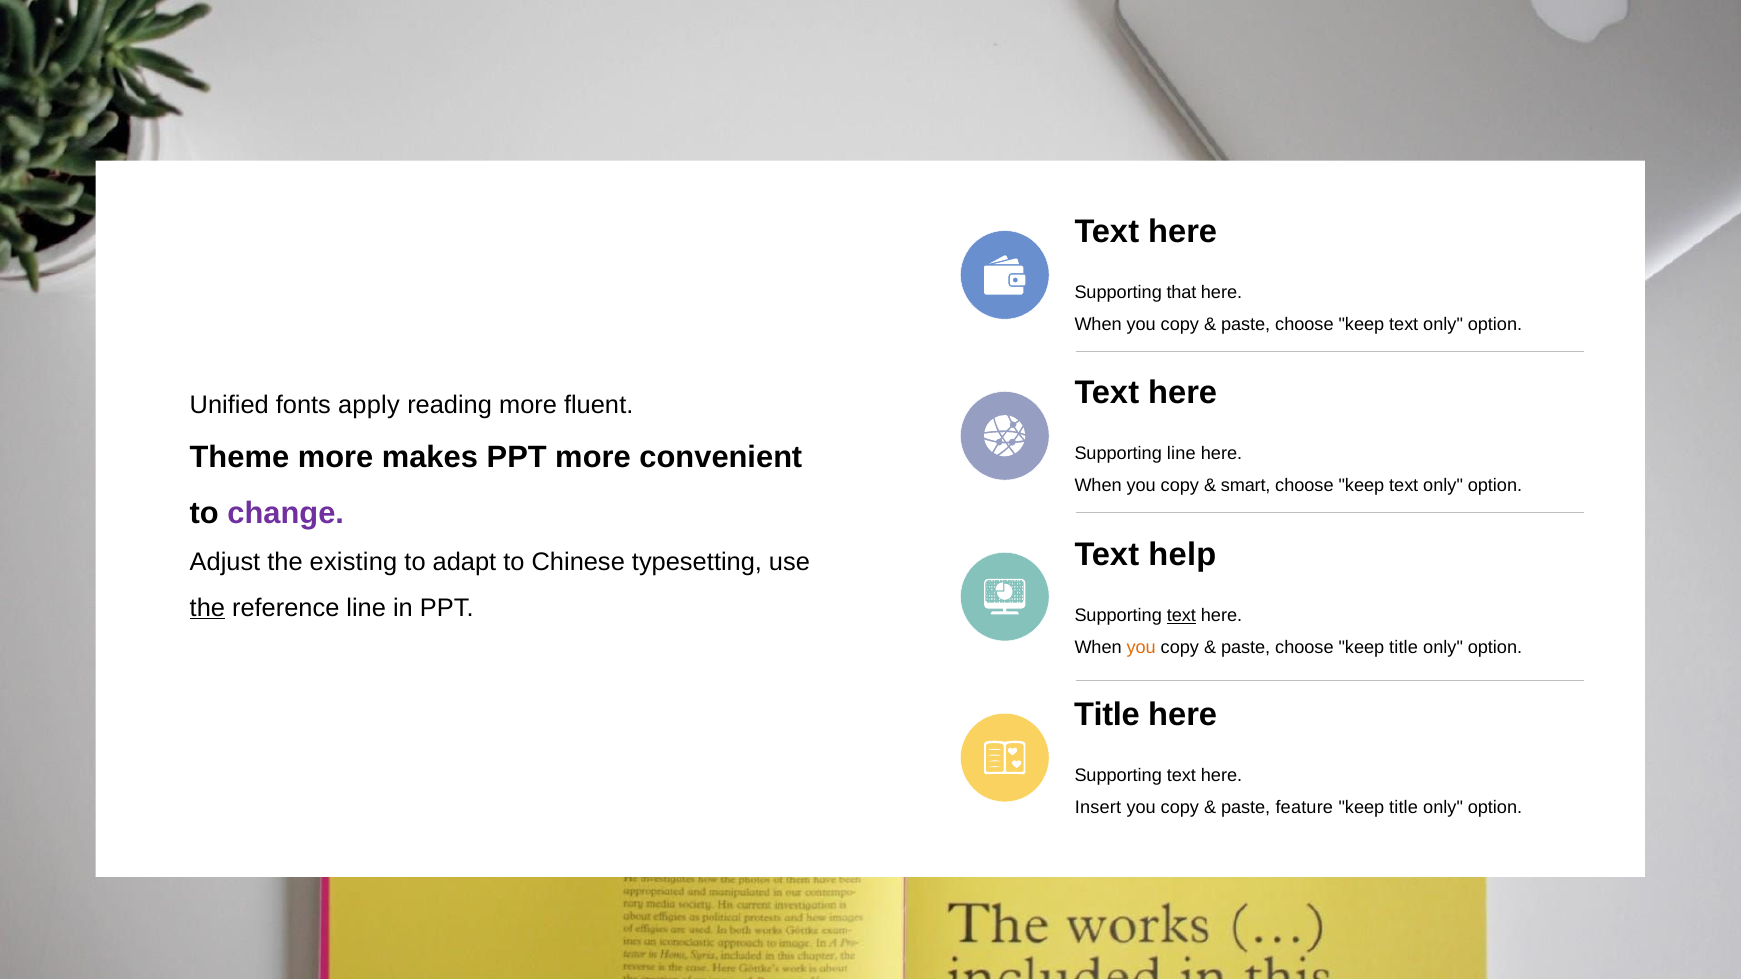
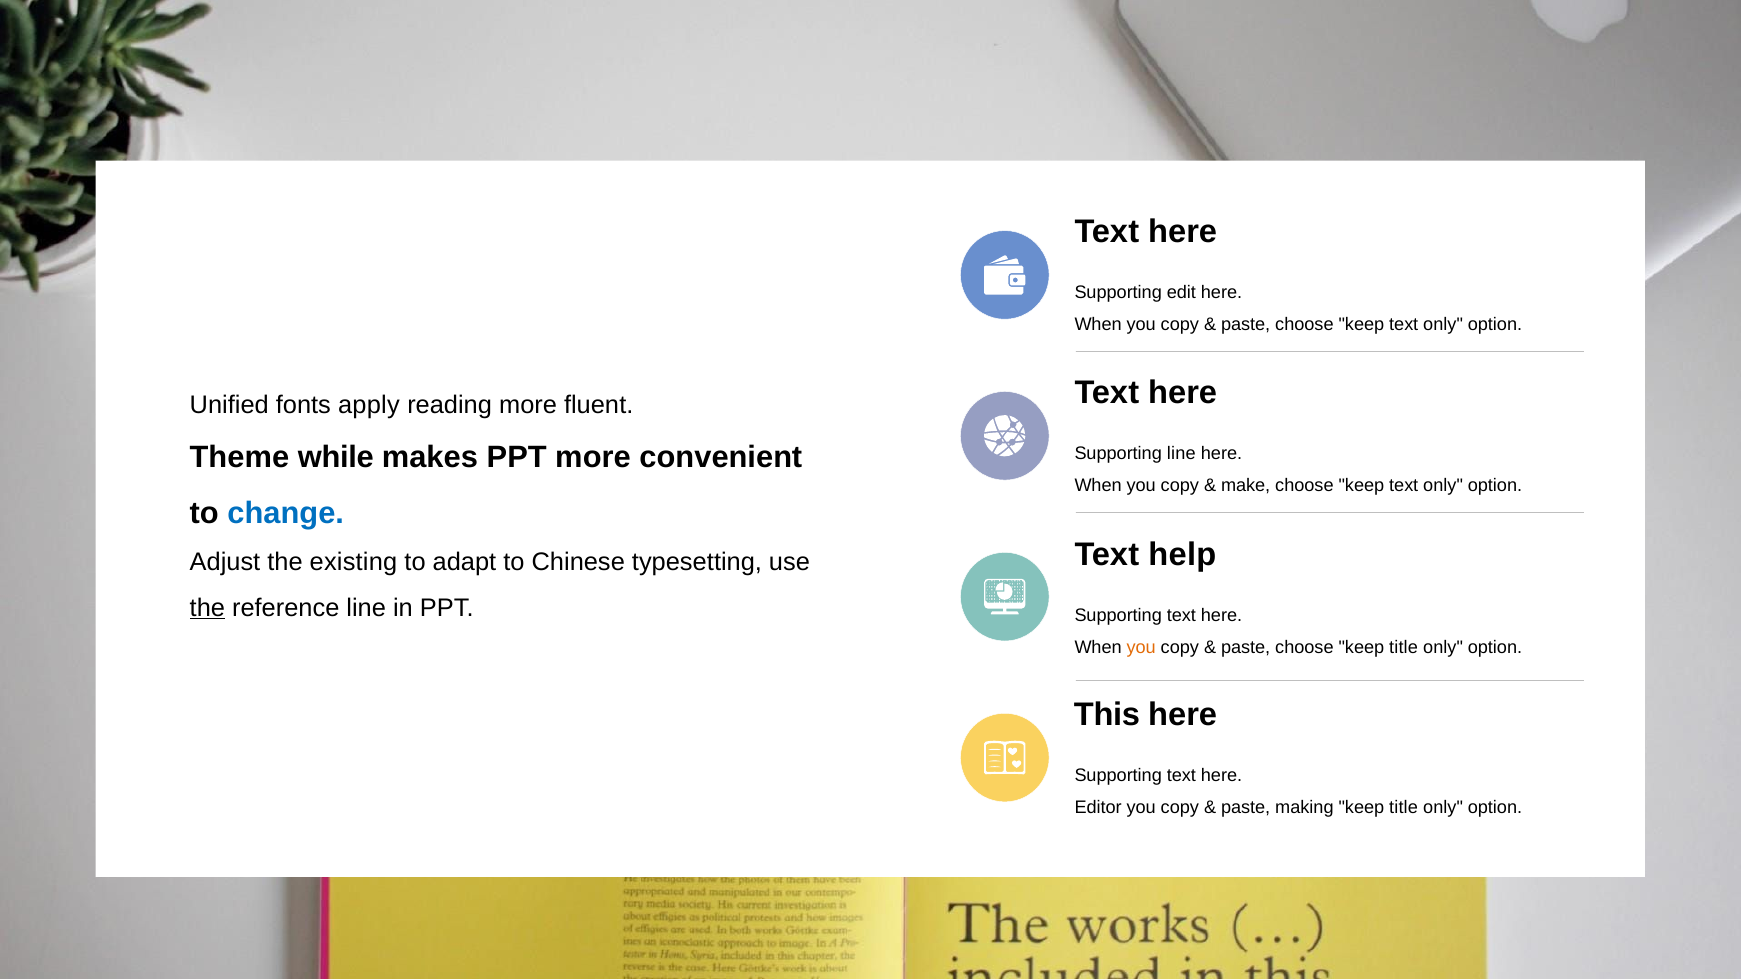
that: that -> edit (1181, 292)
Theme more: more -> while (336, 458)
smart: smart -> make (1246, 486)
change colour: purple -> blue (286, 513)
text underline: present -> none (1181, 616)
Title: Title -> This (1107, 715)
Insert: Insert -> Editor (1098, 808)
feature: feature -> making (1304, 808)
